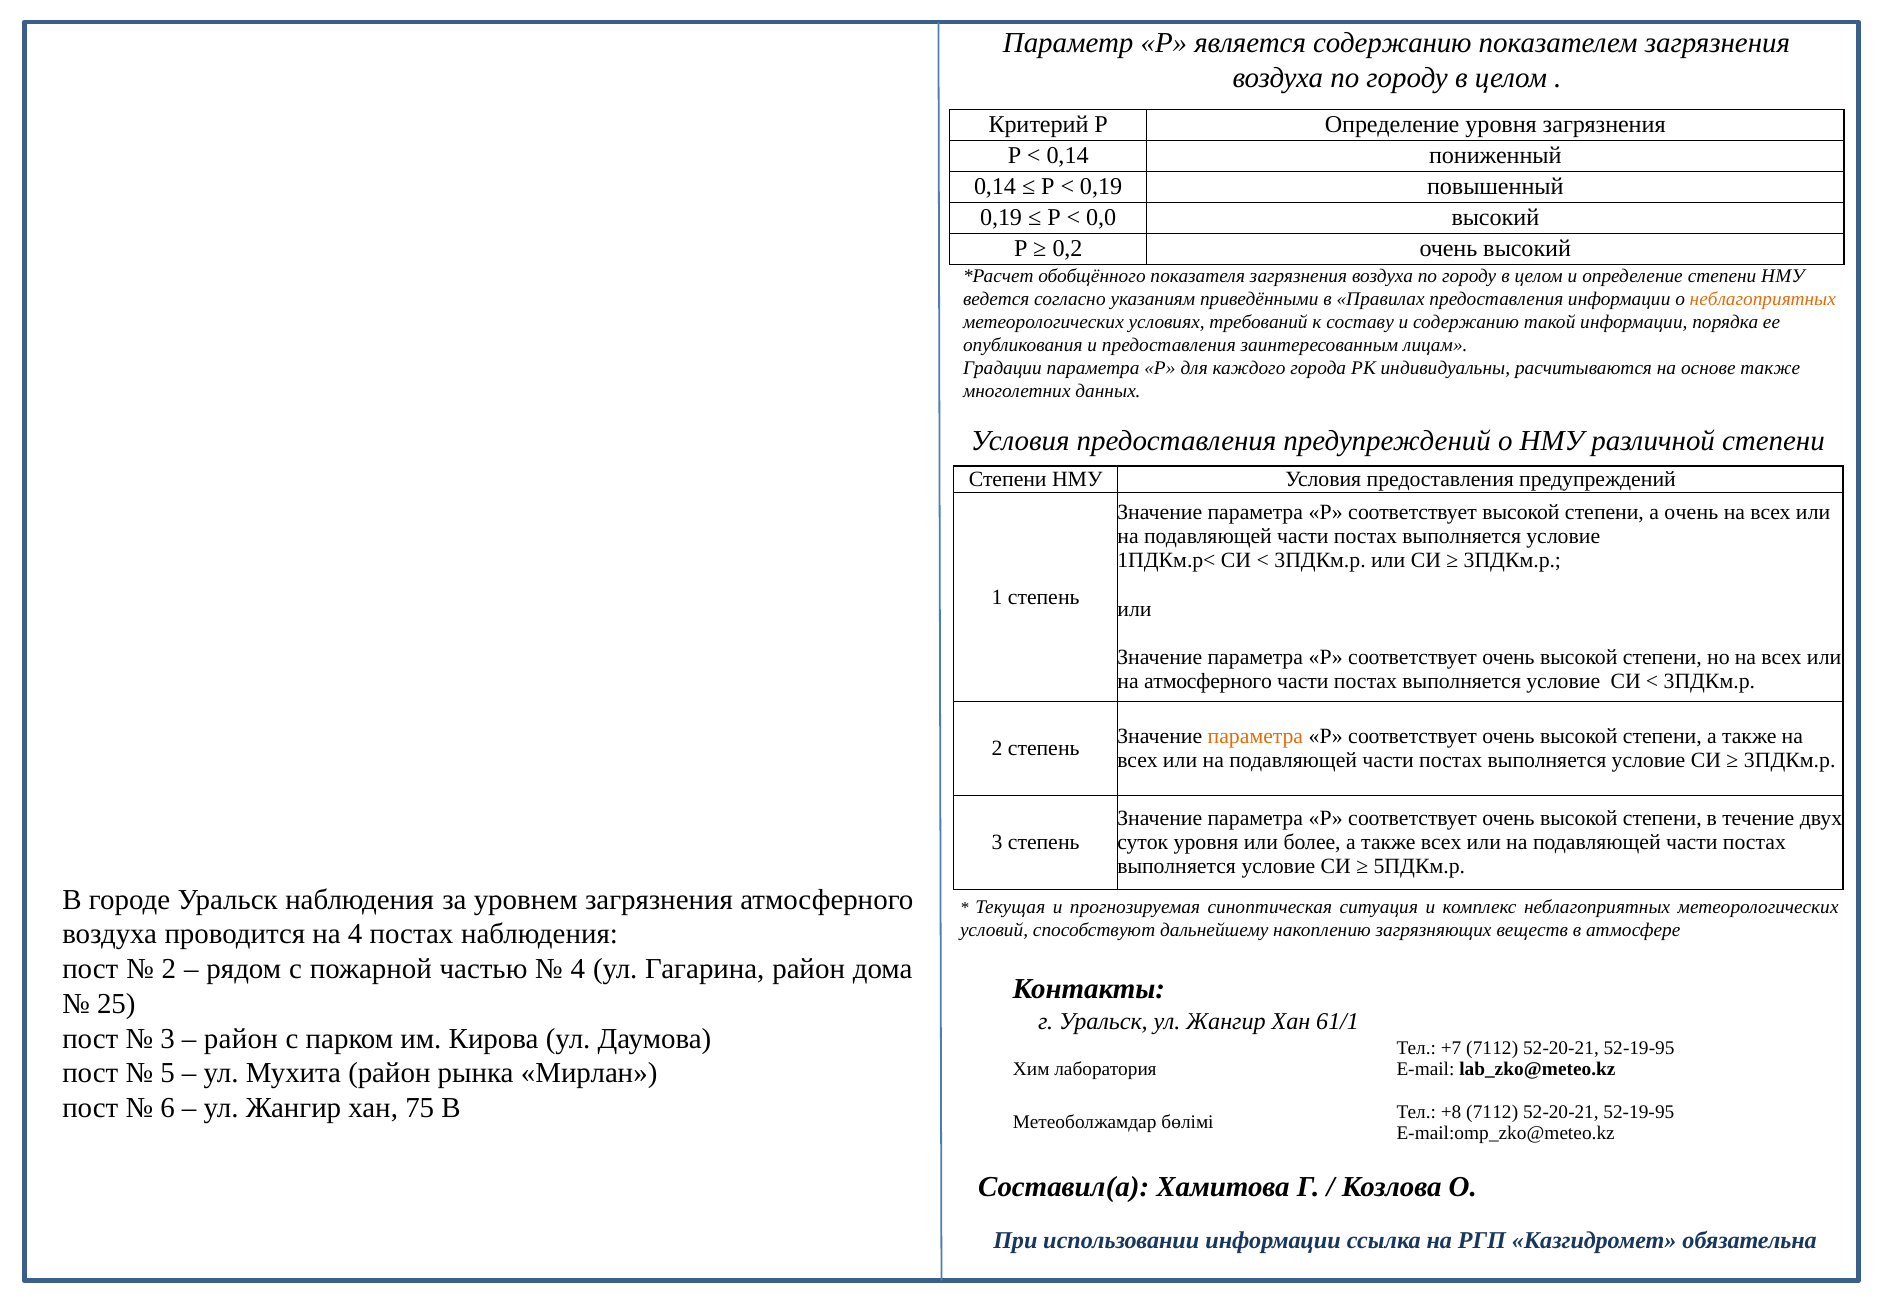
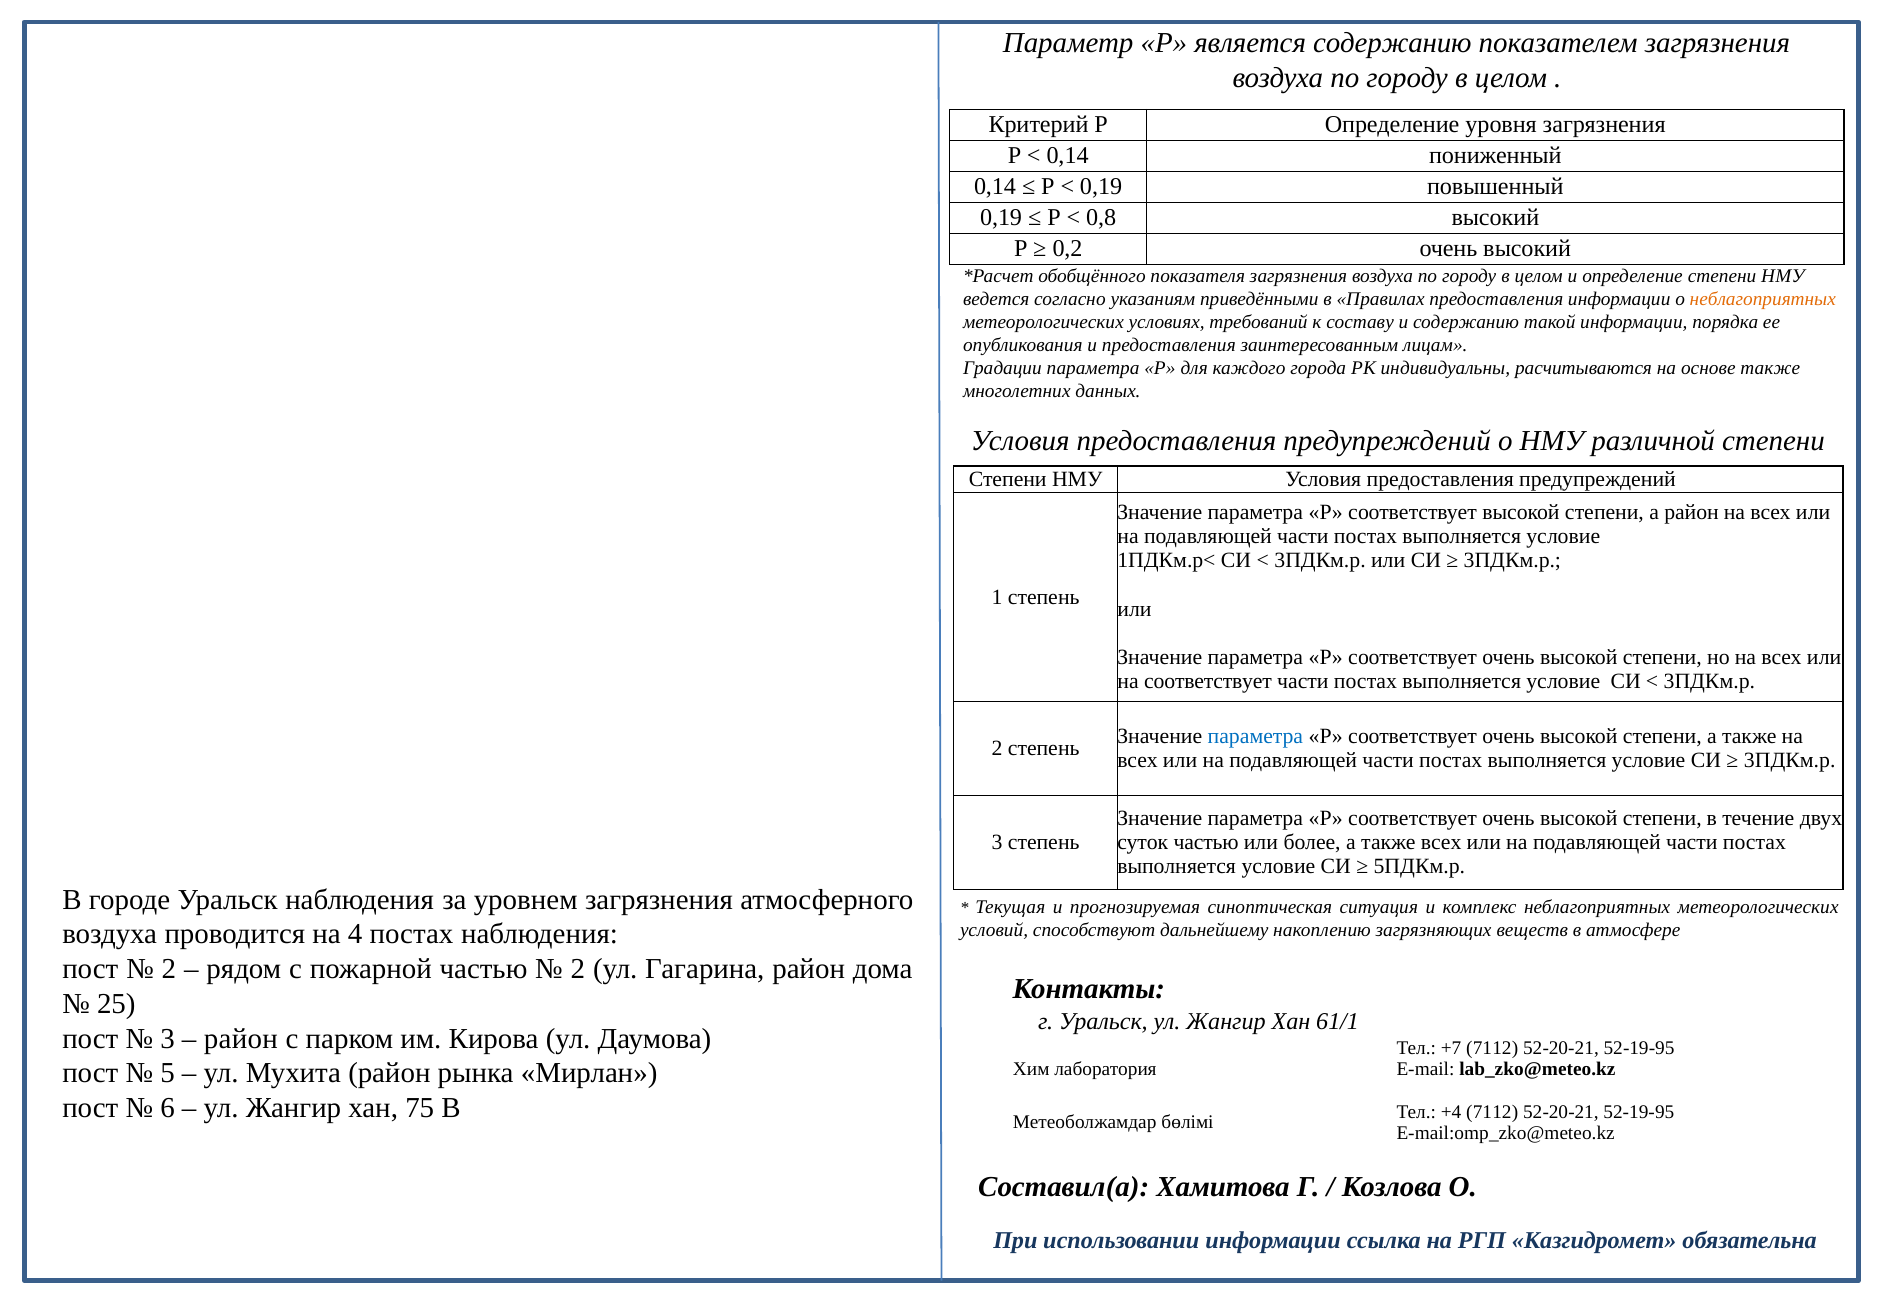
0,0: 0,0 -> 0,8 (1101, 218)
а очень: очень -> район (1692, 513)
на атмосферного: атмосферного -> соответствует (1208, 682)
параметра colour: orange -> blue (1255, 737)
суток уровня: уровня -> частью (1206, 843)
4: 4 -> 2 (578, 969)
+8: +8 -> +4 (1451, 1112)
